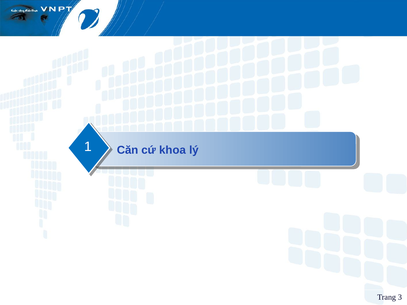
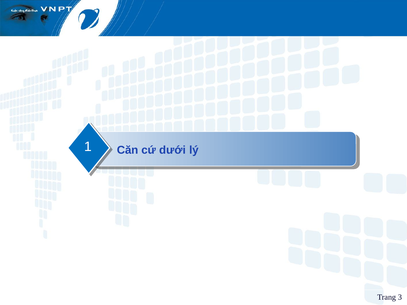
khoa: khoa -> dưới (172, 150)
